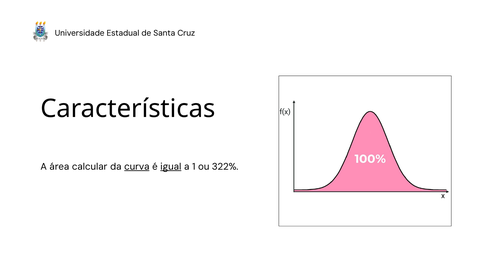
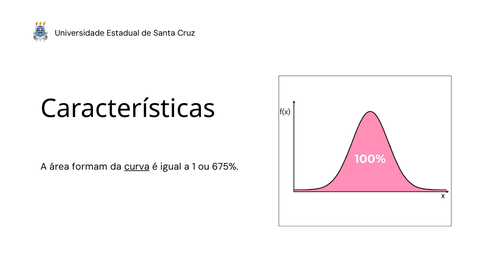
calcular: calcular -> formam (90, 167)
igual underline: present -> none (171, 167)
322%: 322% -> 675% (225, 167)
